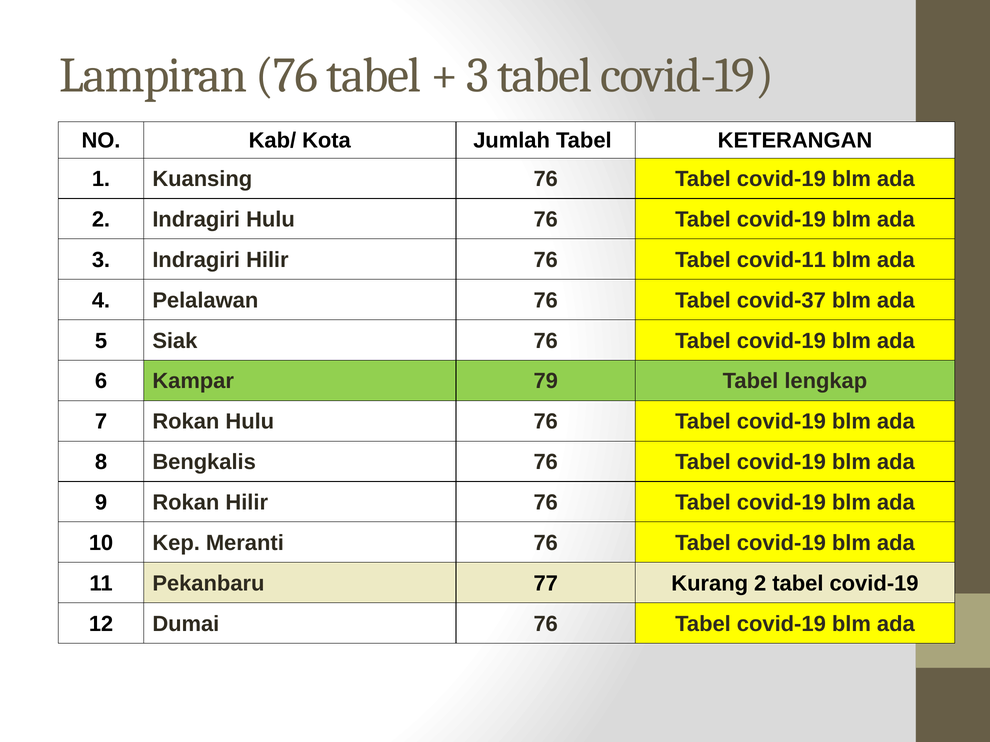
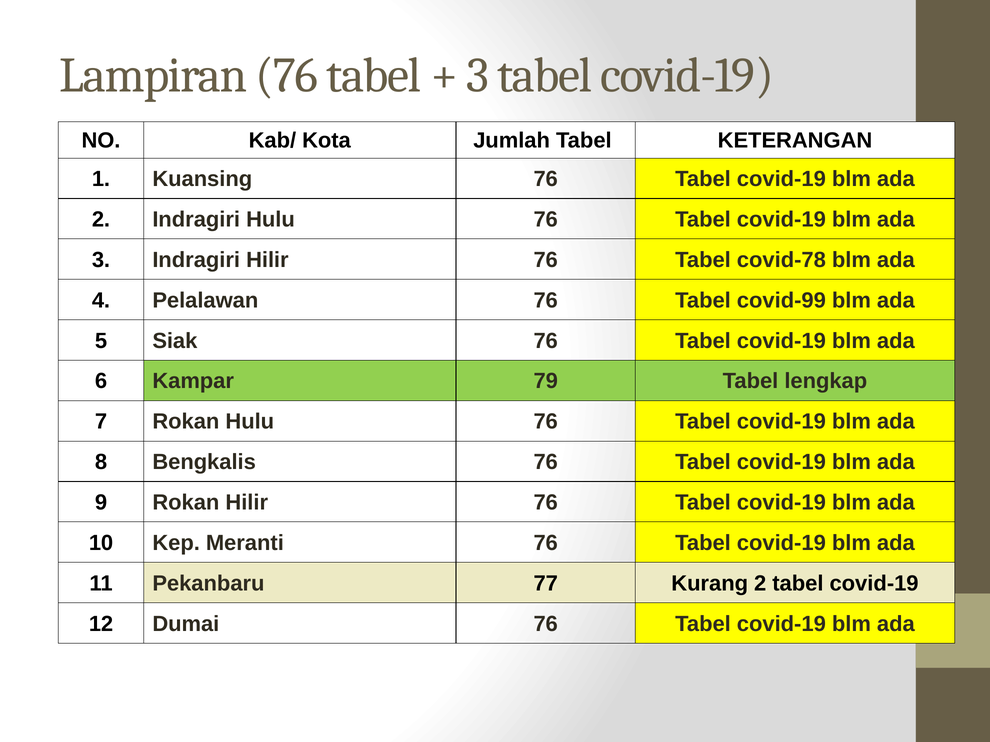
covid-11: covid-11 -> covid-78 (781, 260)
covid-37: covid-37 -> covid-99 (781, 301)
